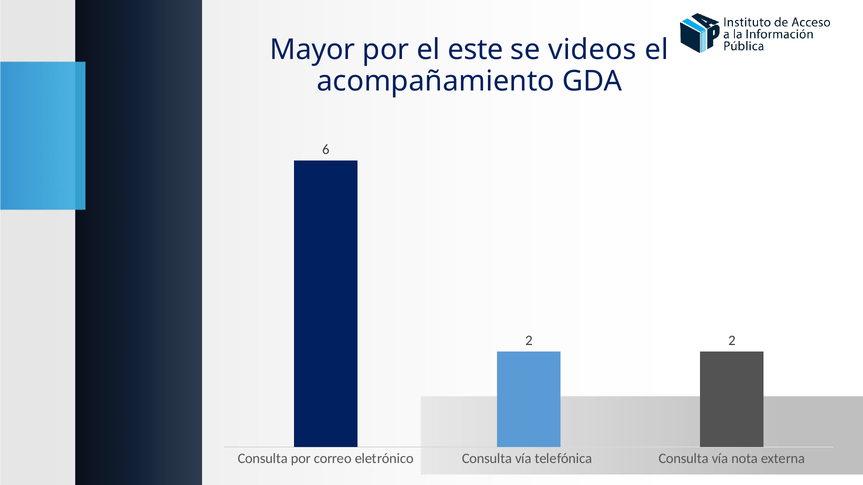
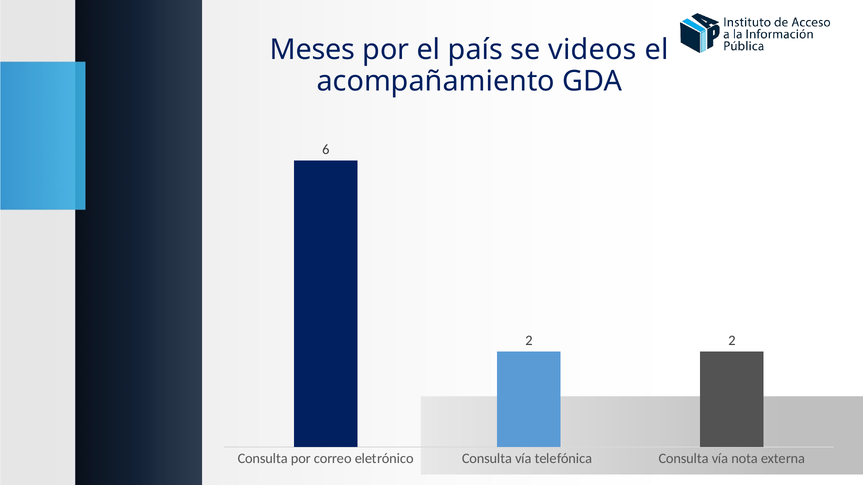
Mayor: Mayor -> Meses (313, 50)
este: este -> país (475, 50)
